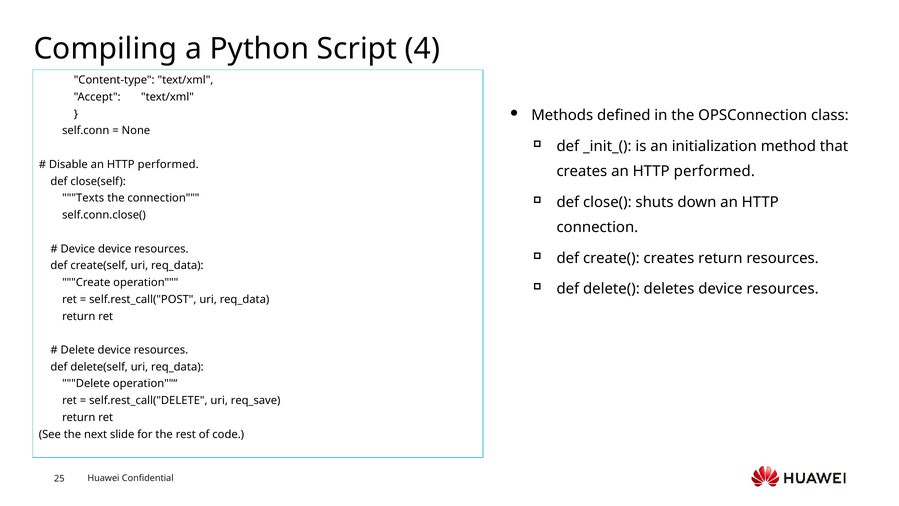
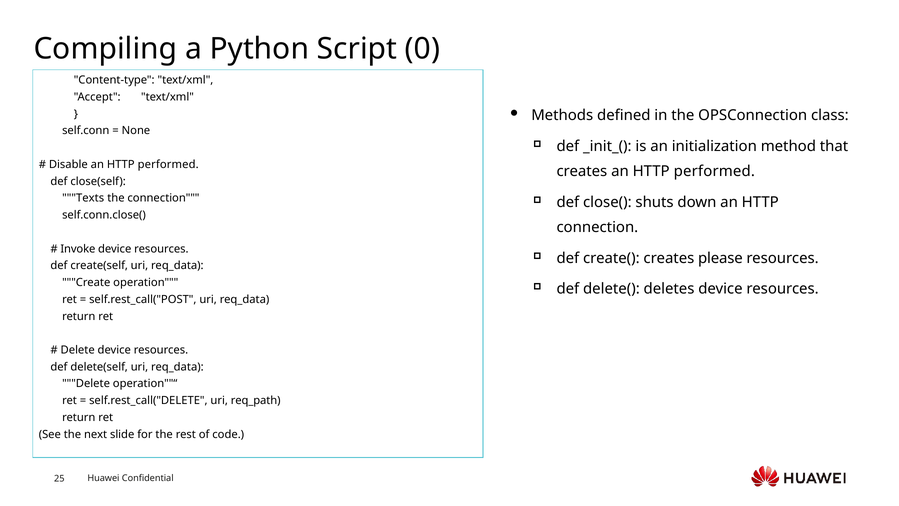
4: 4 -> 0 (423, 49)
Device: Device -> Invoke (78, 249)
creates return: return -> please (720, 258)
req_save: req_save -> req_path (256, 400)
